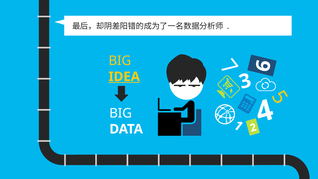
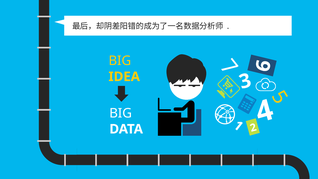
IDEA underline: present -> none (124, 77)
